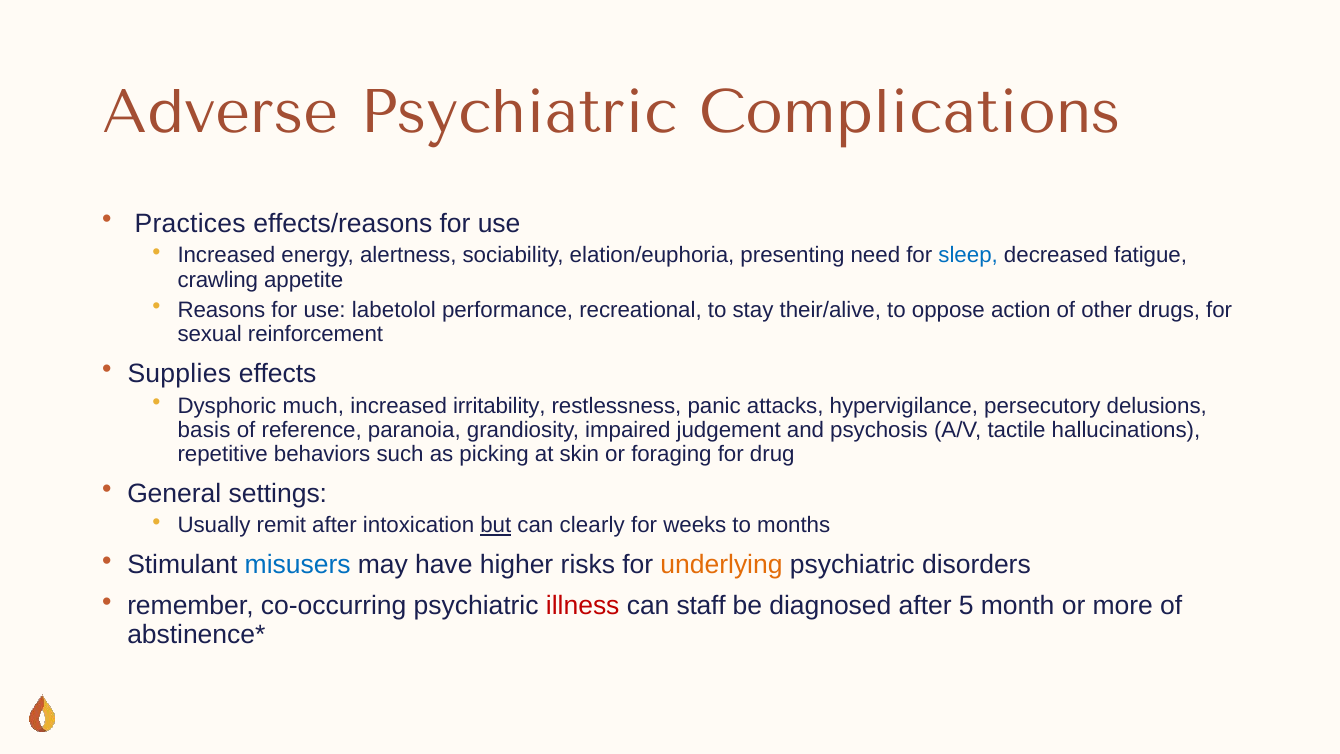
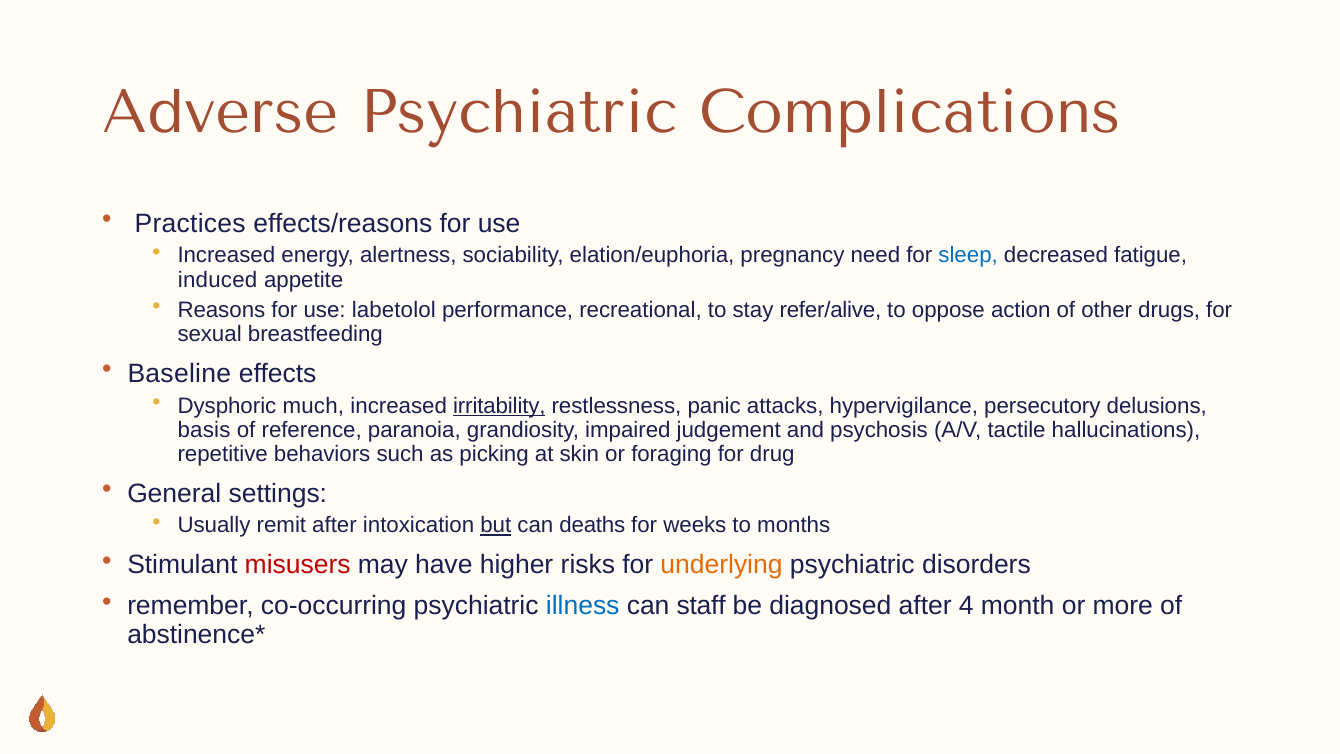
presenting: presenting -> pregnancy (792, 256)
crawling: crawling -> induced (218, 280)
their/alive: their/alive -> refer/alive (830, 310)
reinforcement: reinforcement -> breastfeeding (315, 334)
Supplies: Supplies -> Baseline (179, 374)
irritability underline: none -> present (499, 406)
clearly: clearly -> deaths (592, 525)
misusers colour: blue -> red (298, 565)
illness colour: red -> blue (583, 606)
5: 5 -> 4 (966, 606)
